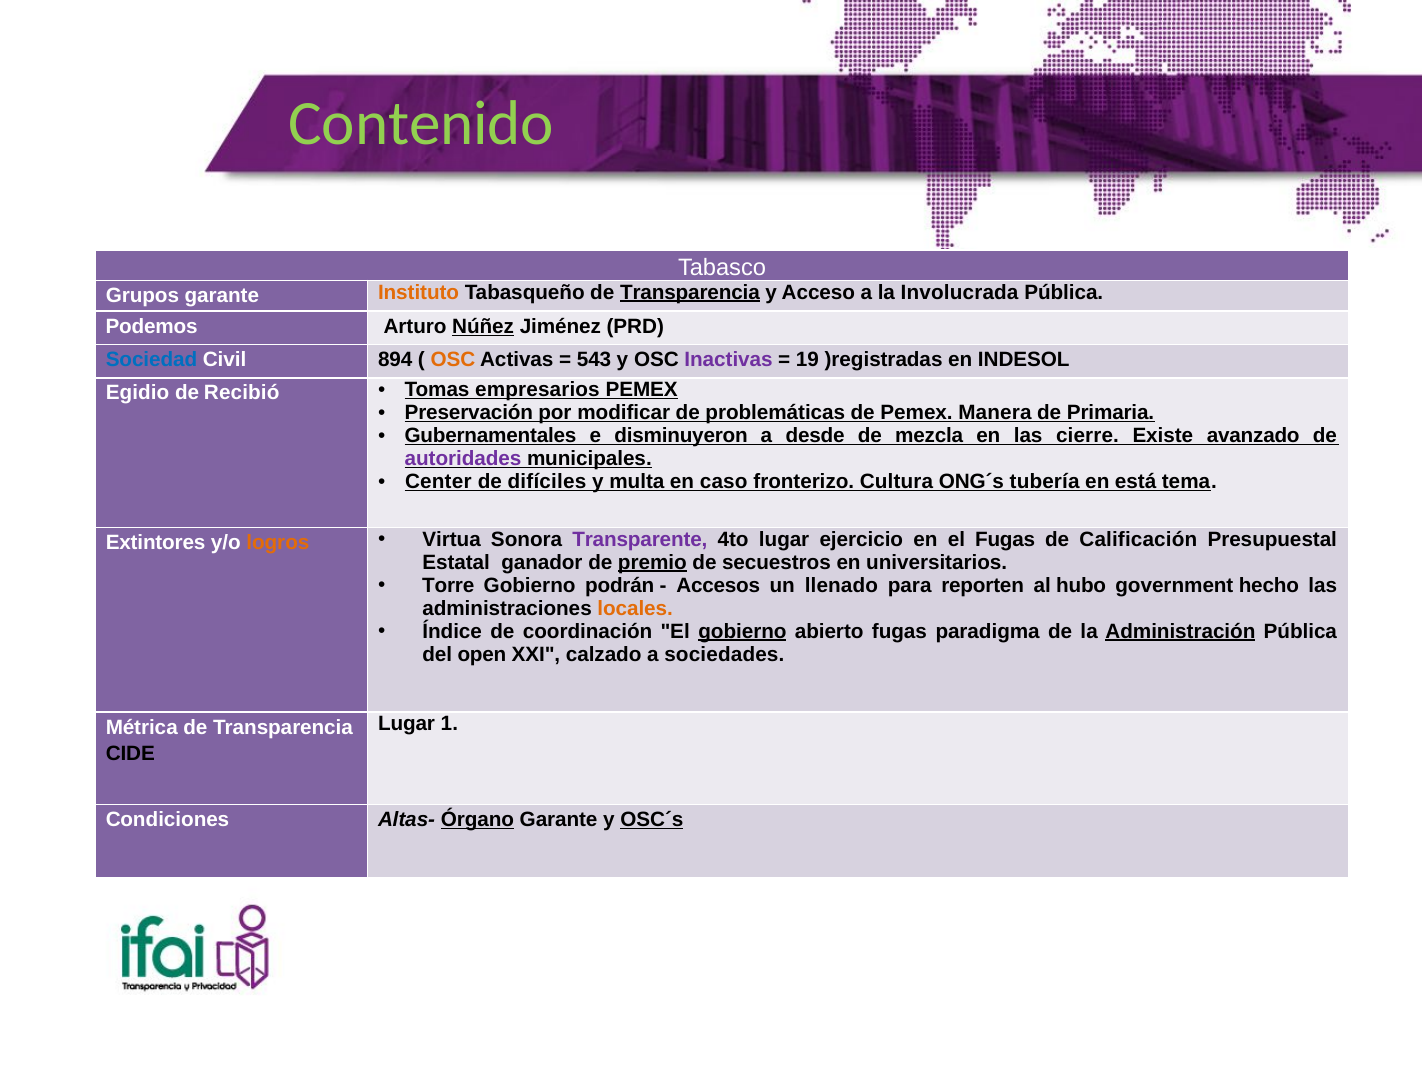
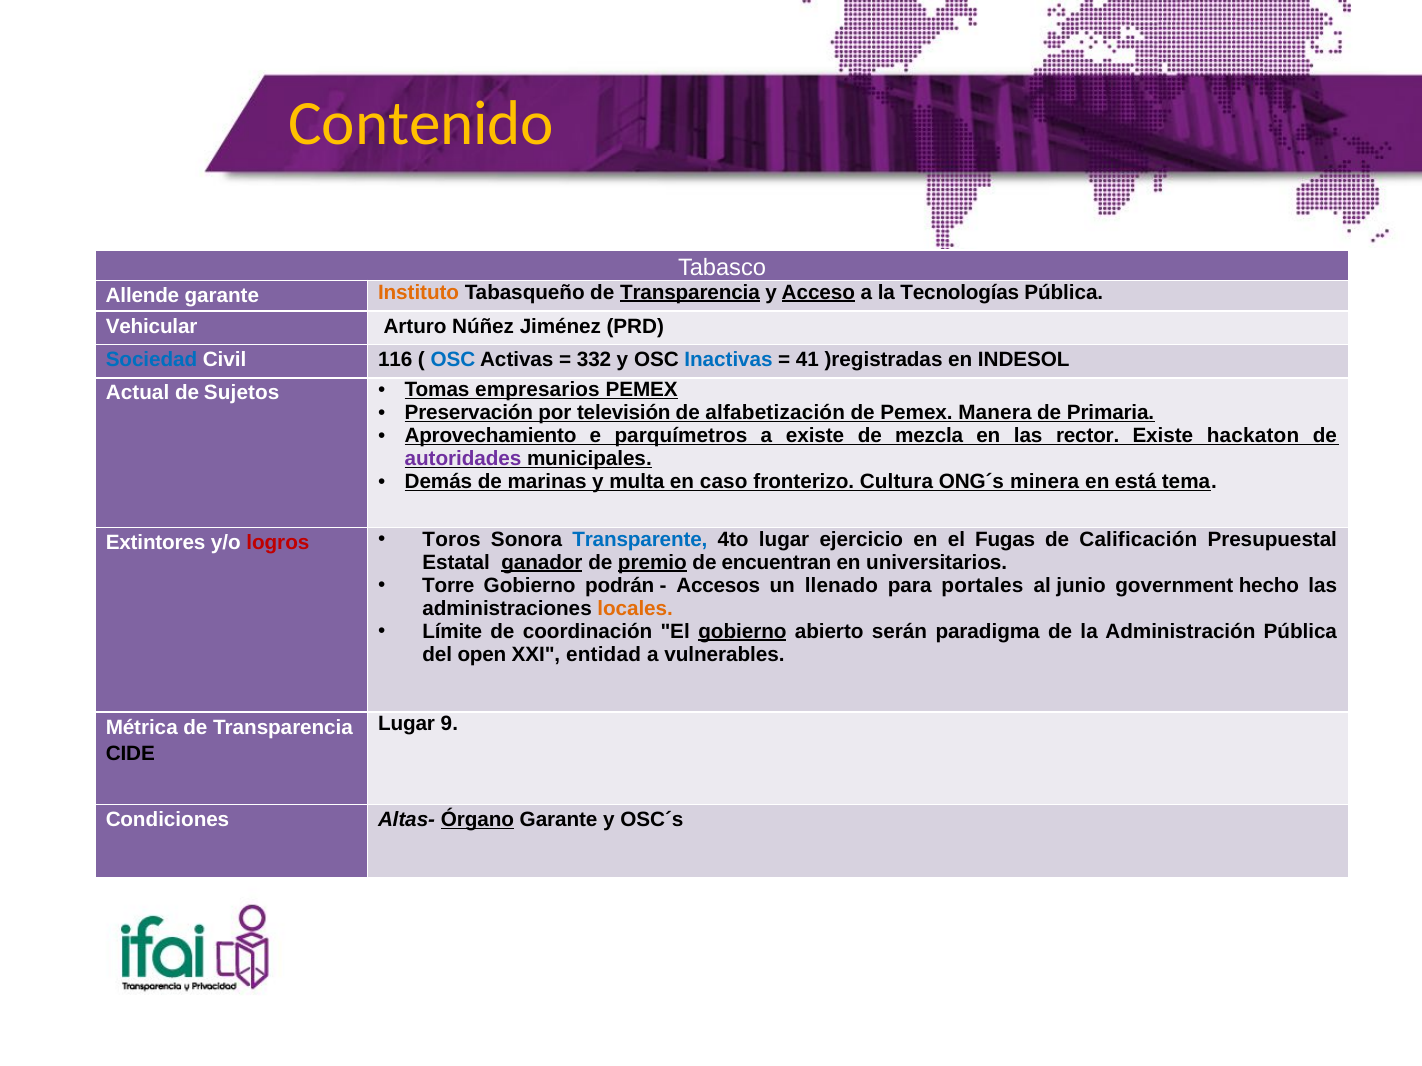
Contenido colour: light green -> yellow (421, 123)
Grupos: Grupos -> Allende (142, 296)
Acceso underline: none -> present (818, 292)
Involucrada: Involucrada -> Tecnologías (960, 292)
Podemos: Podemos -> Vehicular (152, 327)
Núñez underline: present -> none (483, 327)
894: 894 -> 116 (395, 360)
OSC colour: orange -> blue (453, 360)
543: 543 -> 332 (594, 360)
Inactivas colour: purple -> blue (729, 360)
19: 19 -> 41 (807, 360)
Egidio: Egidio -> Actual (138, 393)
Recibió: Recibió -> Sujetos (242, 393)
modificar: modificar -> televisión (624, 413)
problemáticas: problemáticas -> alfabetización (775, 413)
Gubernamentales: Gubernamentales -> Aprovechamiento (491, 436)
disminuyeron: disminuyeron -> parquímetros (681, 436)
a desde: desde -> existe (815, 436)
cierre: cierre -> rector (1088, 436)
avanzado: avanzado -> hackaton (1253, 436)
Center: Center -> Demás (438, 482)
difíciles: difíciles -> marinas (547, 482)
tubería: tubería -> minera (1045, 482)
logros colour: orange -> red (278, 543)
Virtua: Virtua -> Toros (452, 539)
Transparente colour: purple -> blue (640, 539)
ganador underline: none -> present (542, 562)
secuestros: secuestros -> encuentran (777, 562)
reporten: reporten -> portales (982, 585)
hubo: hubo -> junio (1081, 585)
Índice: Índice -> Límite (452, 631)
abierto fugas: fugas -> serán (899, 631)
Administración underline: present -> none (1180, 631)
calzado: calzado -> entidad (604, 655)
sociedades: sociedades -> vulnerables (724, 655)
1: 1 -> 9 (449, 724)
OSC´s underline: present -> none (652, 820)
